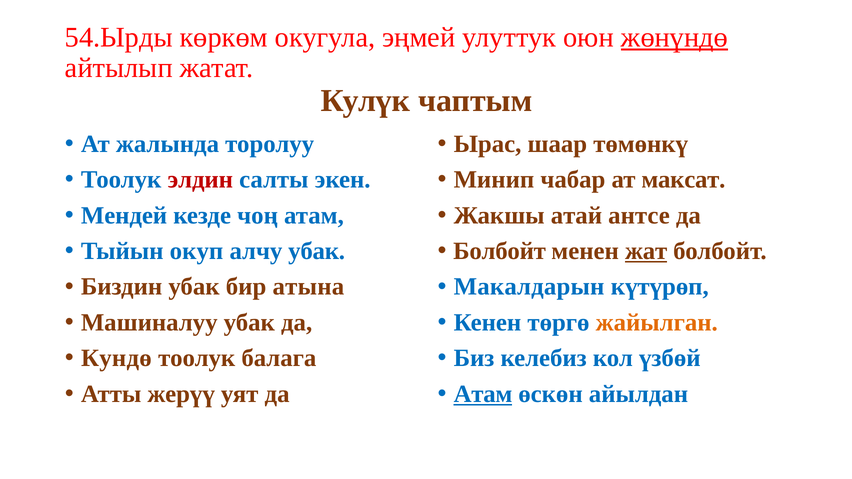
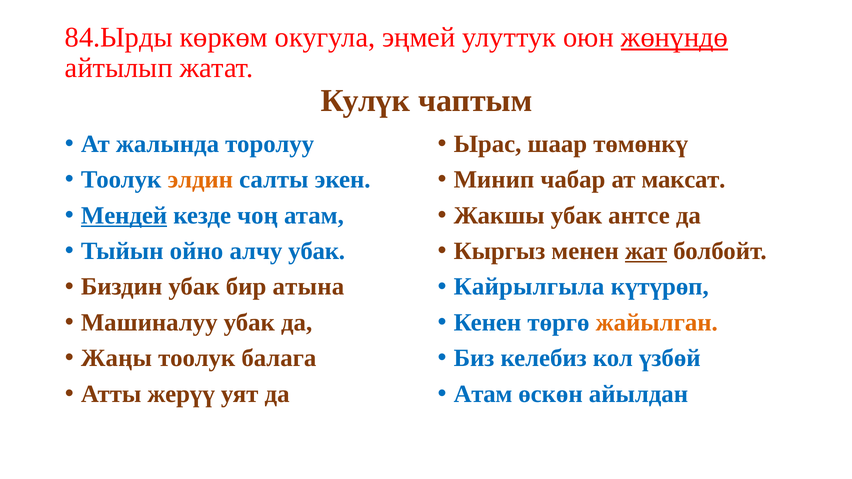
54.Ырды: 54.Ырды -> 84.Ырды (119, 37)
элдин colour: red -> orange (200, 180)
Мендей underline: none -> present (124, 215)
Жакшы атай: атай -> убак (576, 215)
окуп: окуп -> ойно (197, 251)
Болбойт: Болбойт -> Кыргыз (499, 251)
Макалдарын: Макалдарын -> Кайрылгыла (529, 287)
Кундө: Кундө -> Жаңы (116, 358)
Атам underline: present -> none (483, 394)
